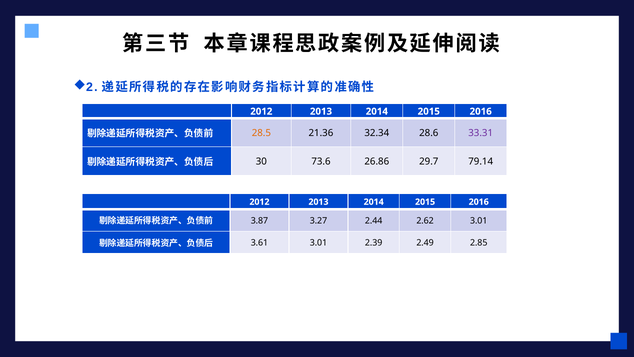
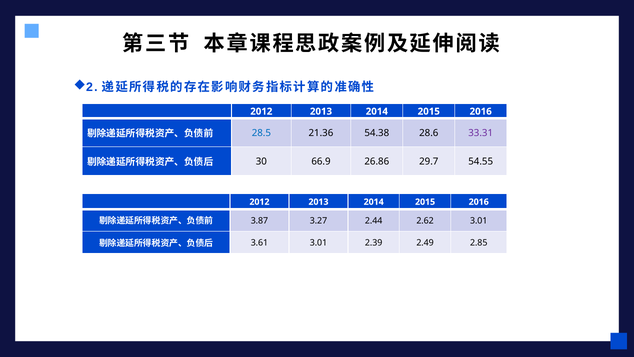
28.5 colour: orange -> blue (261, 133)
32.34: 32.34 -> 54.38 (377, 133)
73.6: 73.6 -> 66.9 (321, 161)
79.14: 79.14 -> 54.55 (481, 161)
